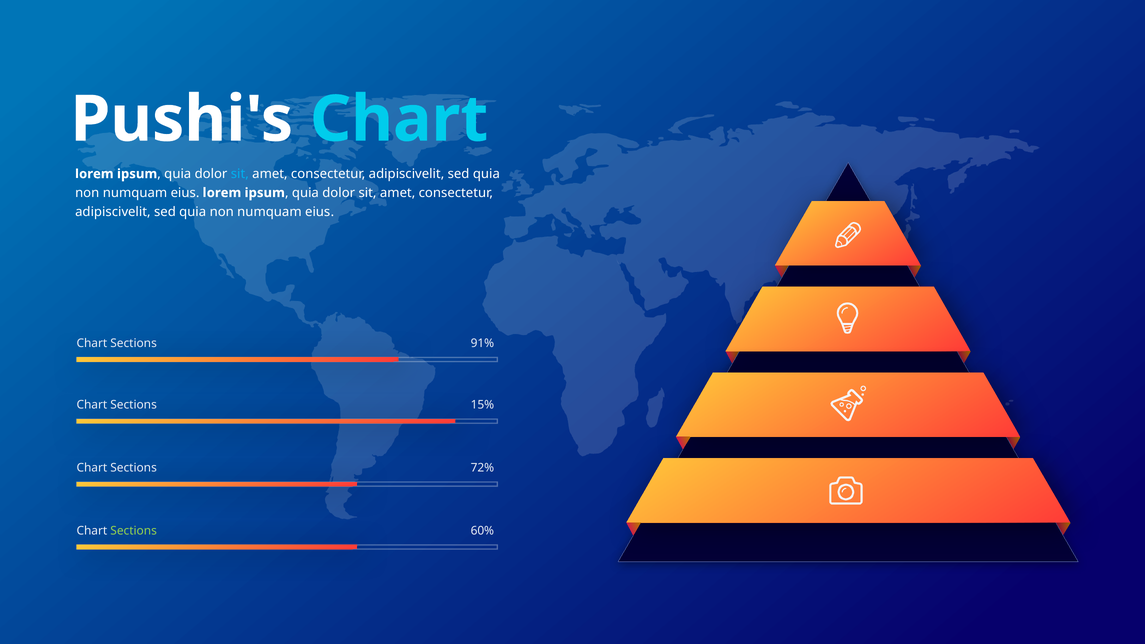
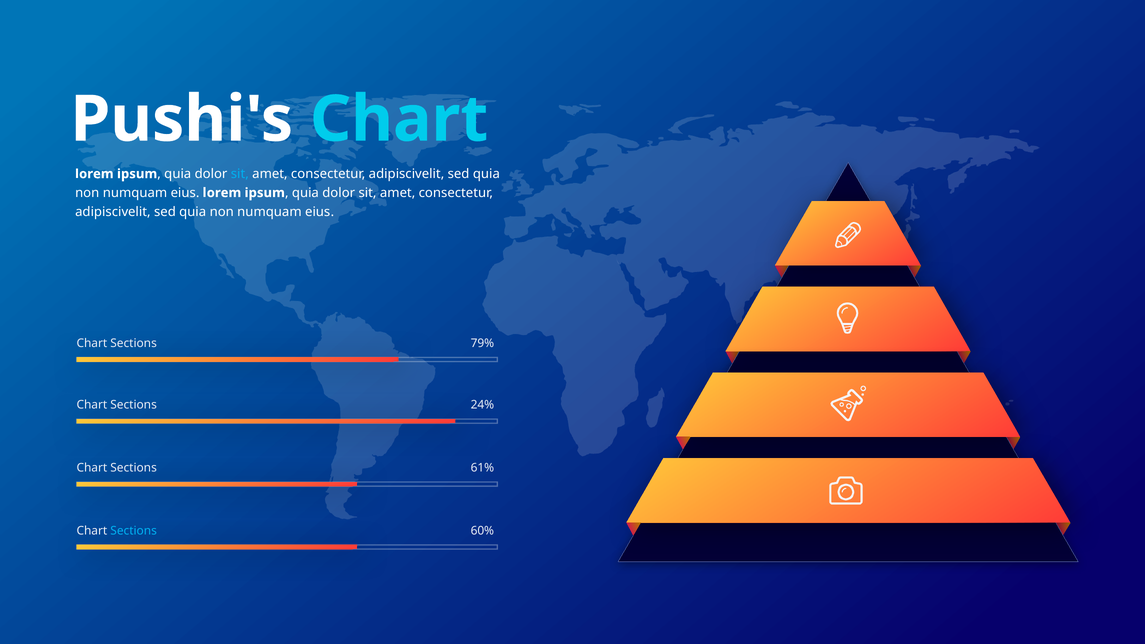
91%: 91% -> 79% (482, 343)
15%: 15% -> 24% (482, 405)
72%: 72% -> 61% (482, 468)
Sections colour: light green -> light blue (134, 531)
